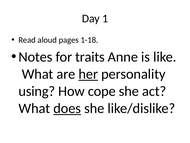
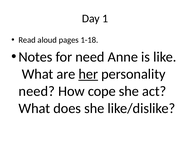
for traits: traits -> need (90, 57)
using: using -> need (37, 91)
does underline: present -> none (67, 108)
